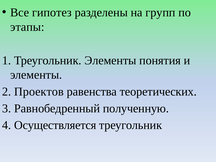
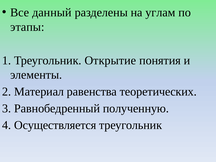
гипотез: гипотез -> данный (52, 12)
групп: групп -> углам (160, 12)
Треугольник Элементы: Элементы -> Открытие (110, 60)
Проектов: Проектов -> Материал (39, 92)
